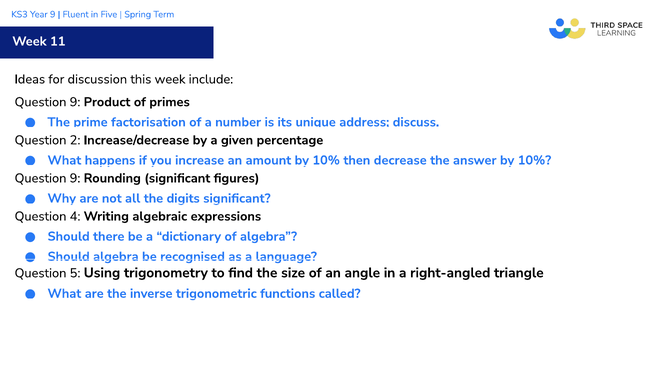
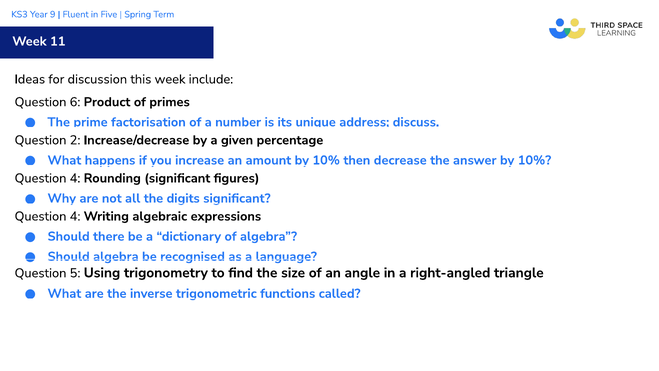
9: 9 -> 6 (75, 102)
9: 9 -> 4 (75, 178)
